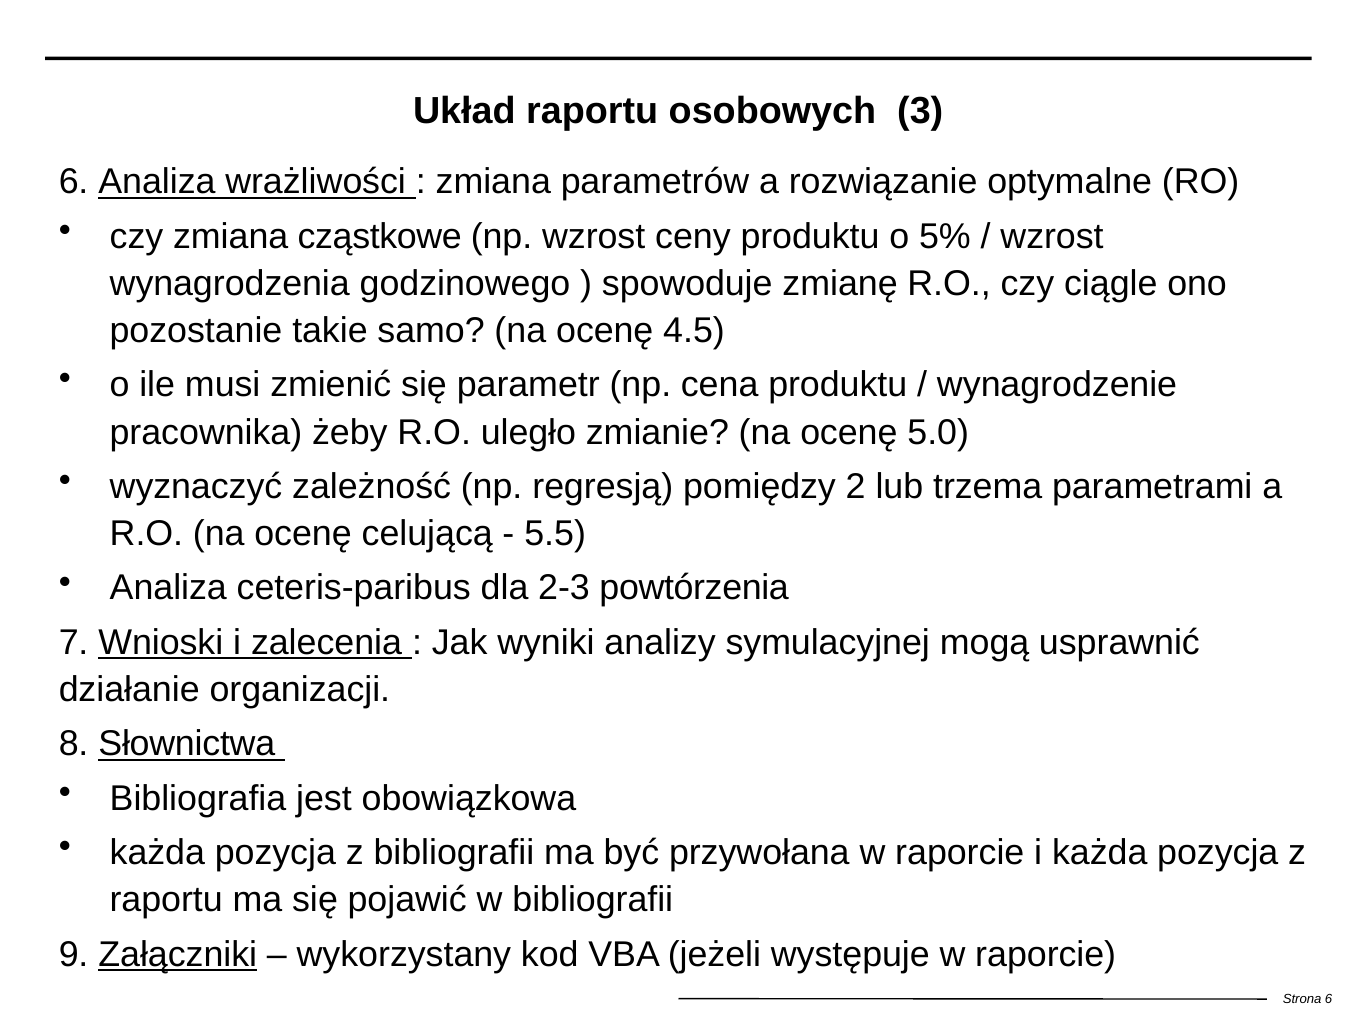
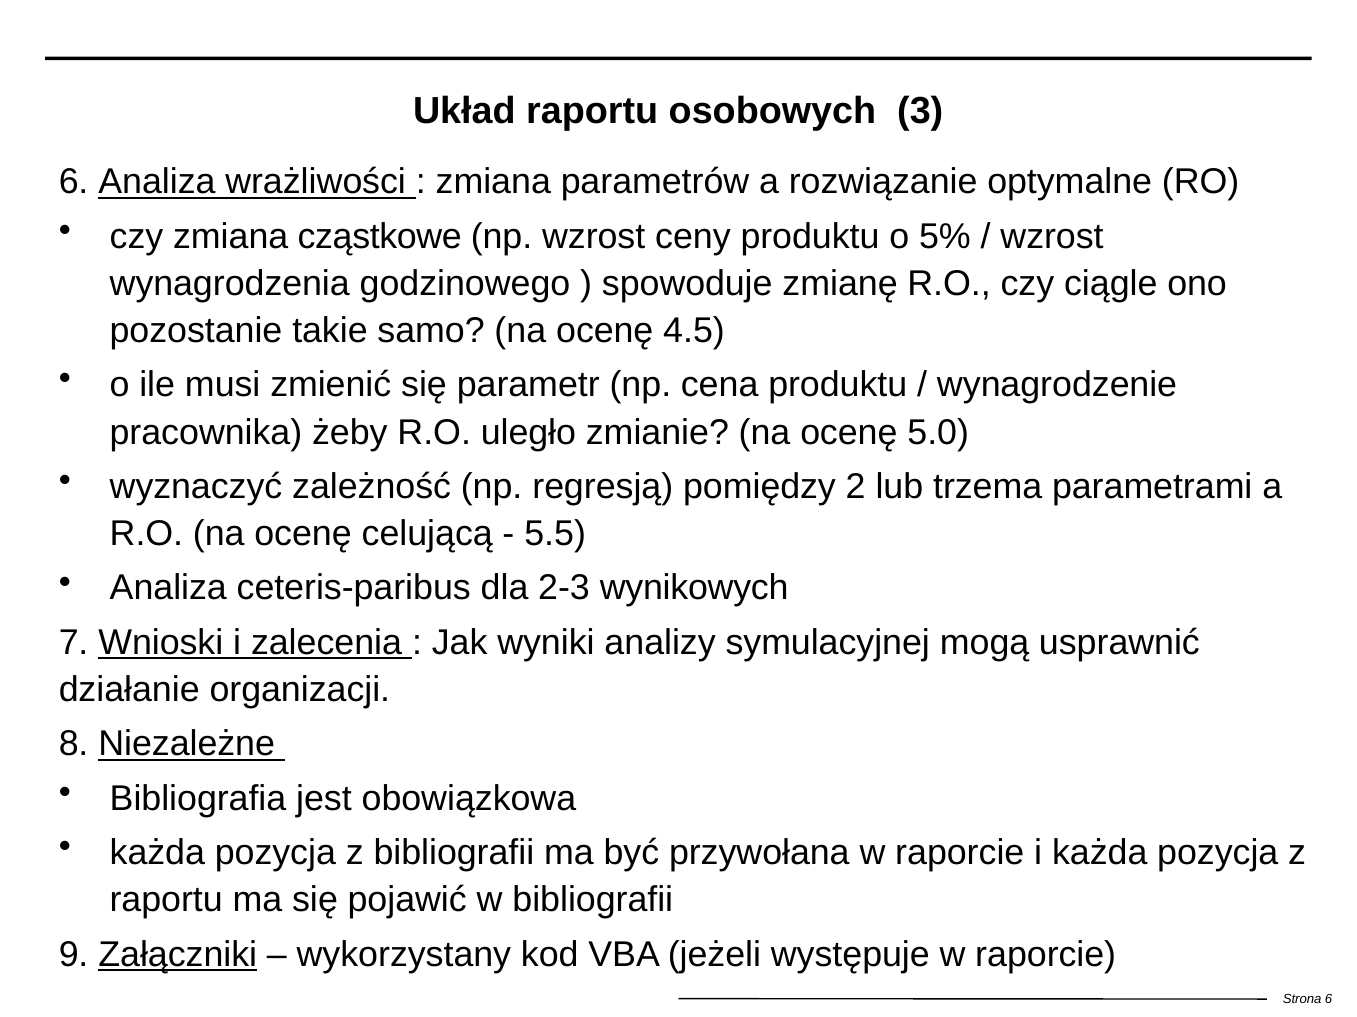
powtórzenia: powtórzenia -> wynikowych (694, 589)
Słownictwa: Słownictwa -> Niezależne (187, 745)
